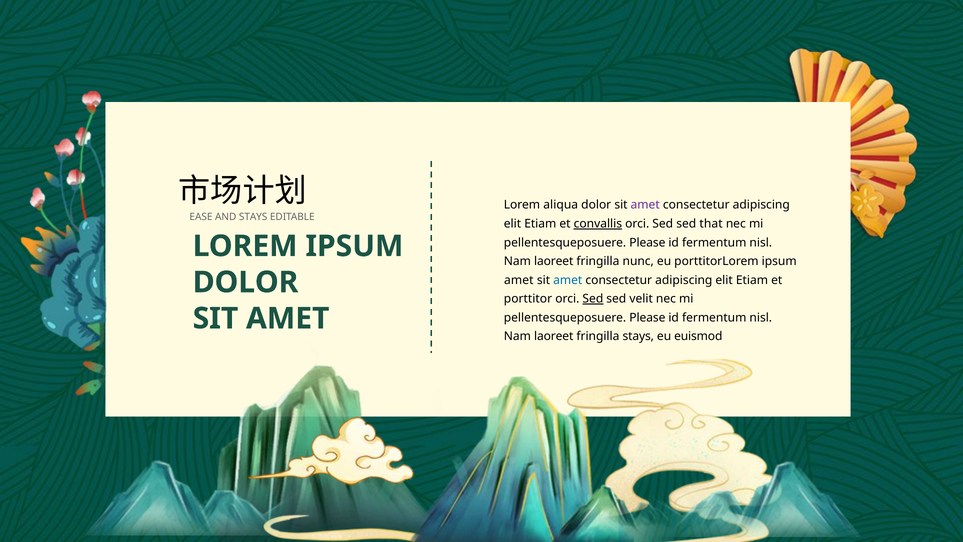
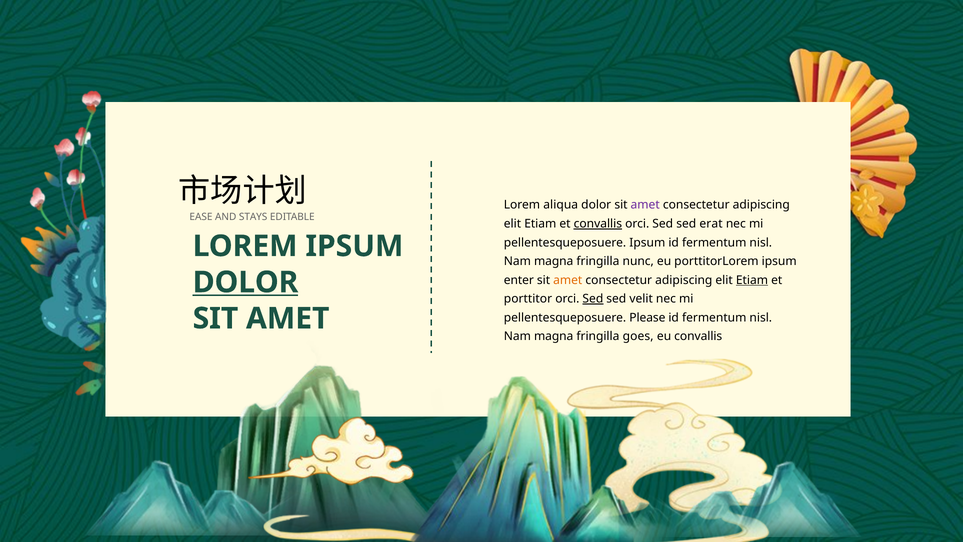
that: that -> erat (711, 224)
Please: Please -> Ipsum (647, 242)
laoreet: laoreet -> magna (554, 261)
amet: amet -> enter (519, 280)
amet colour: blue -> orange (568, 280)
Etiam underline: none -> present (752, 280)
DOLOR underline: none -> present (245, 282)
laoreet: laoreet -> magna (554, 336)
fringilla stays: stays -> goes (638, 336)
eu euismod: euismod -> convallis (698, 336)
